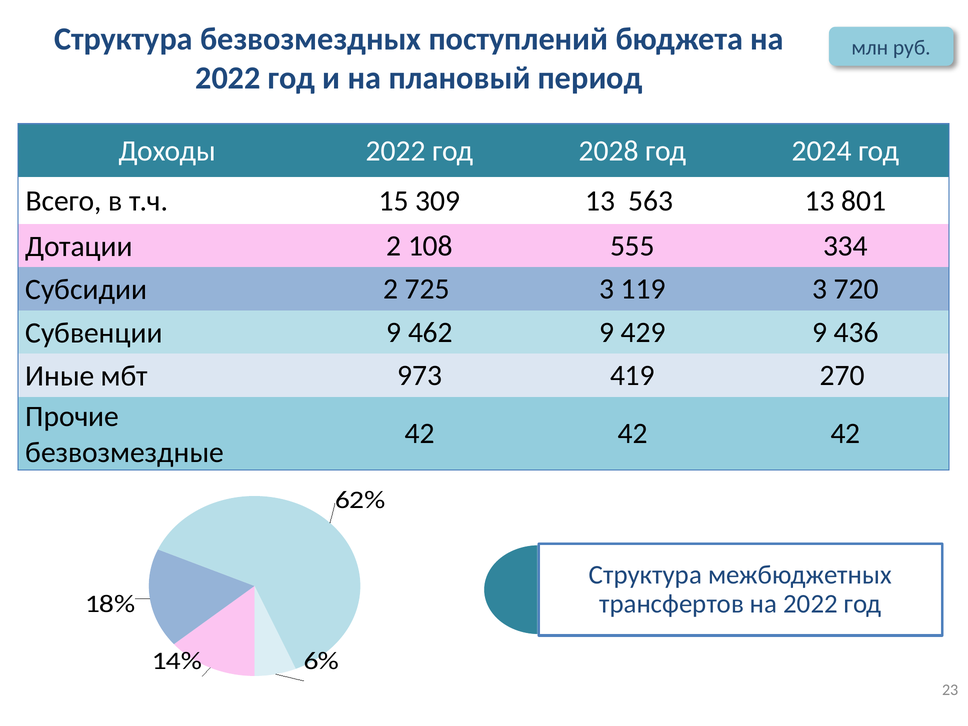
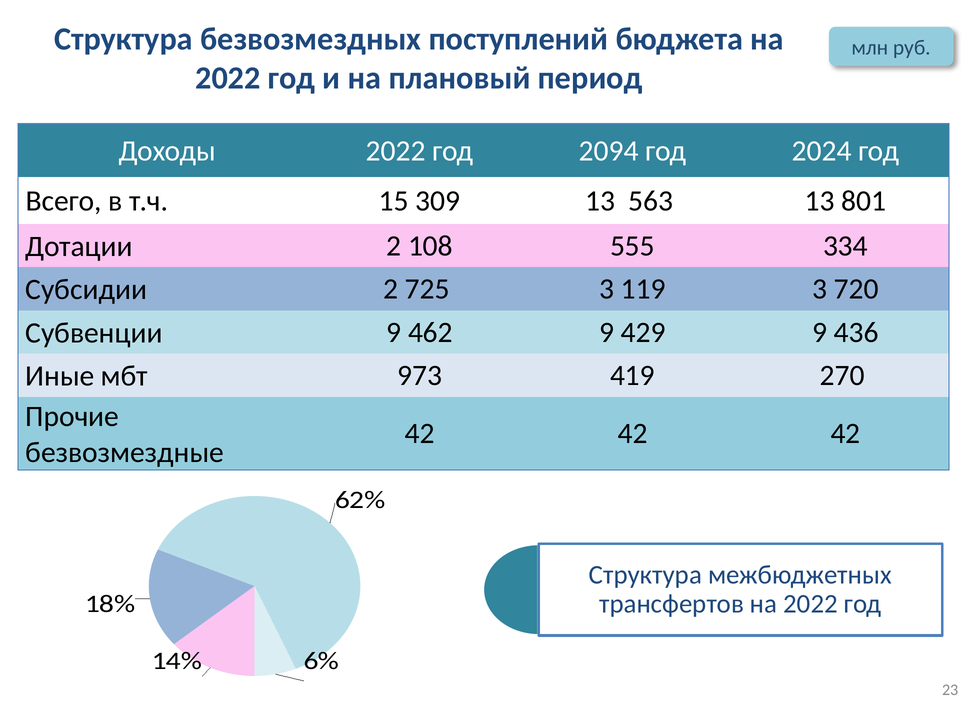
2028: 2028 -> 2094 (609, 151)
